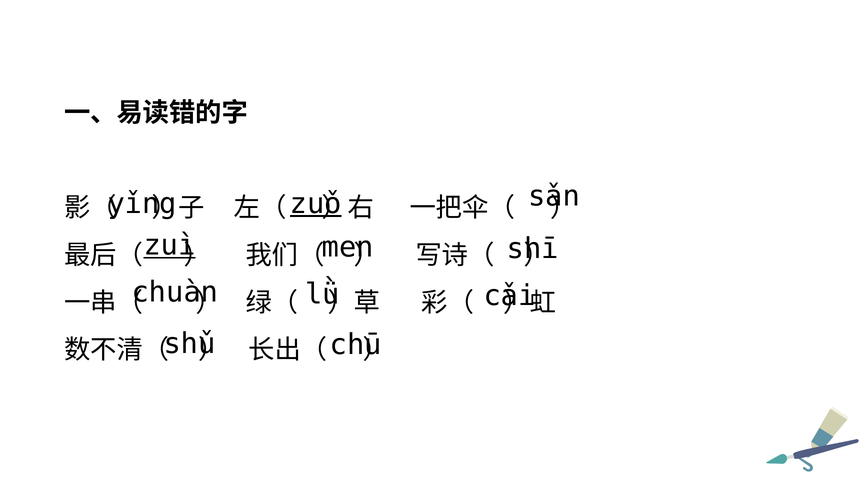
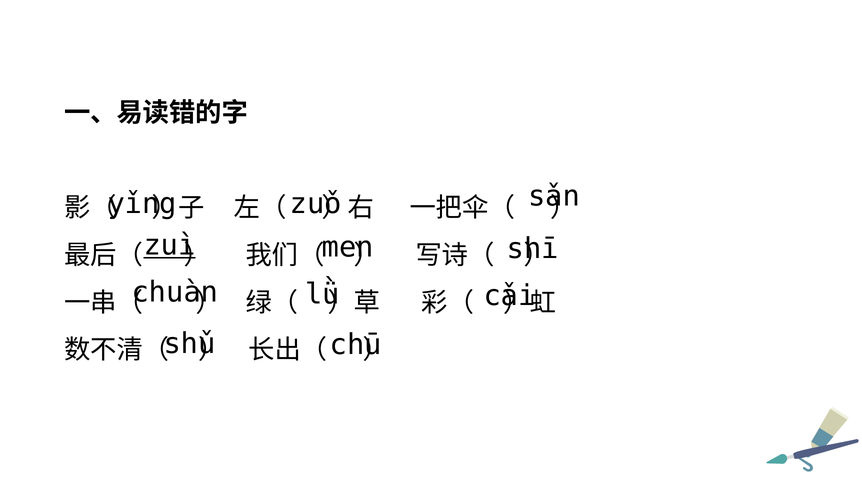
zuǒ underline: present -> none (316, 204)
